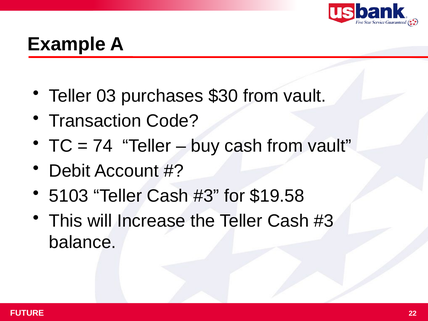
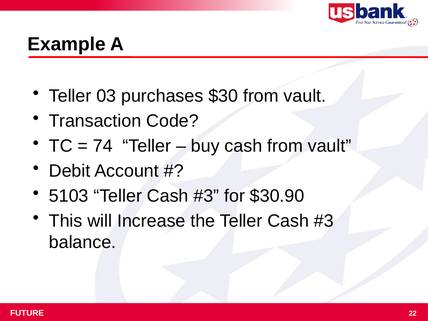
$19.58: $19.58 -> $30.90 (277, 196)
